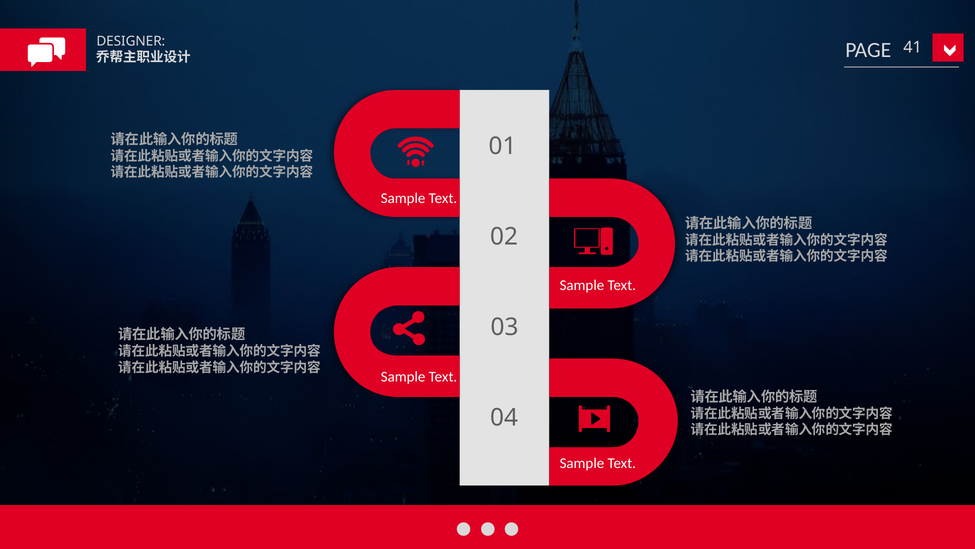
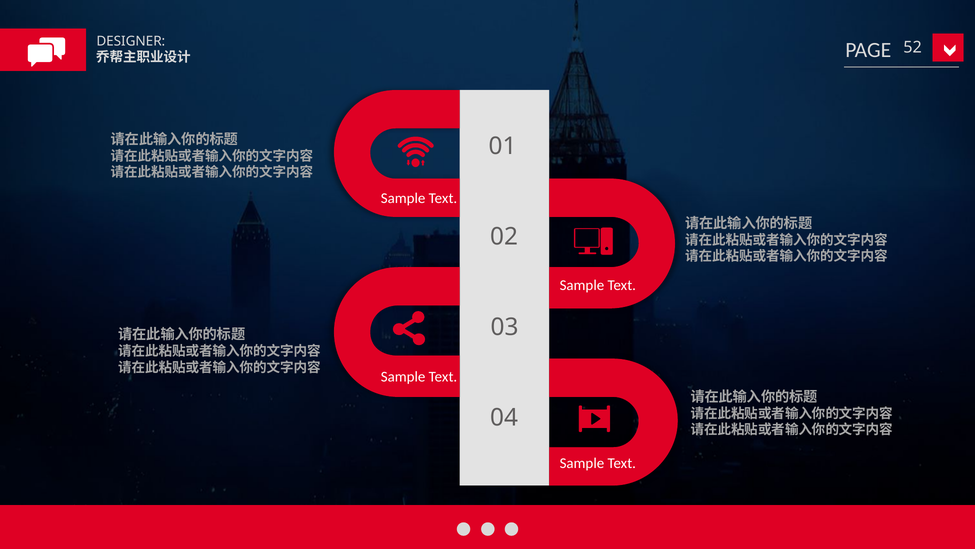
41: 41 -> 52 (913, 47)
